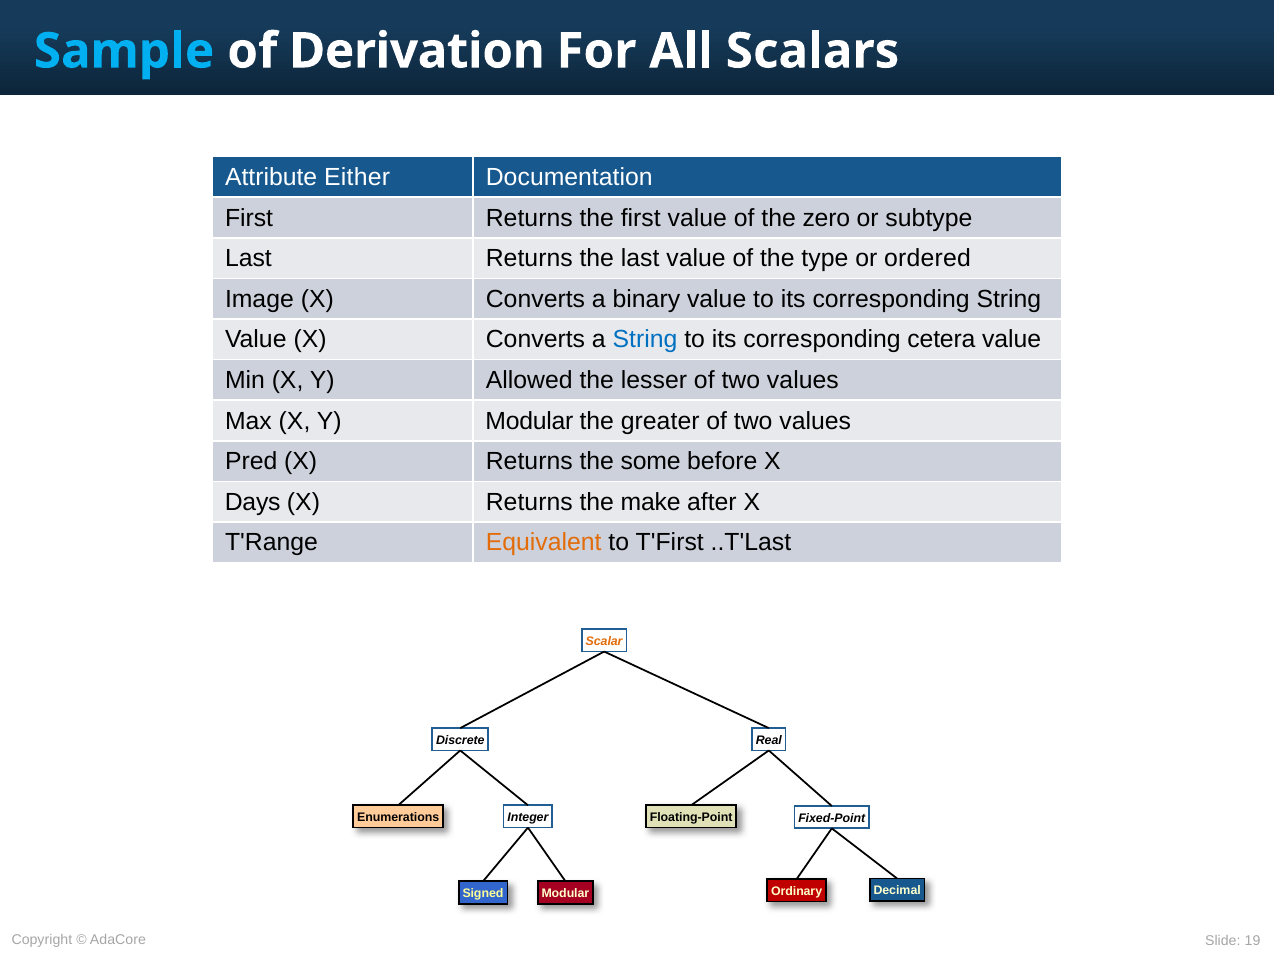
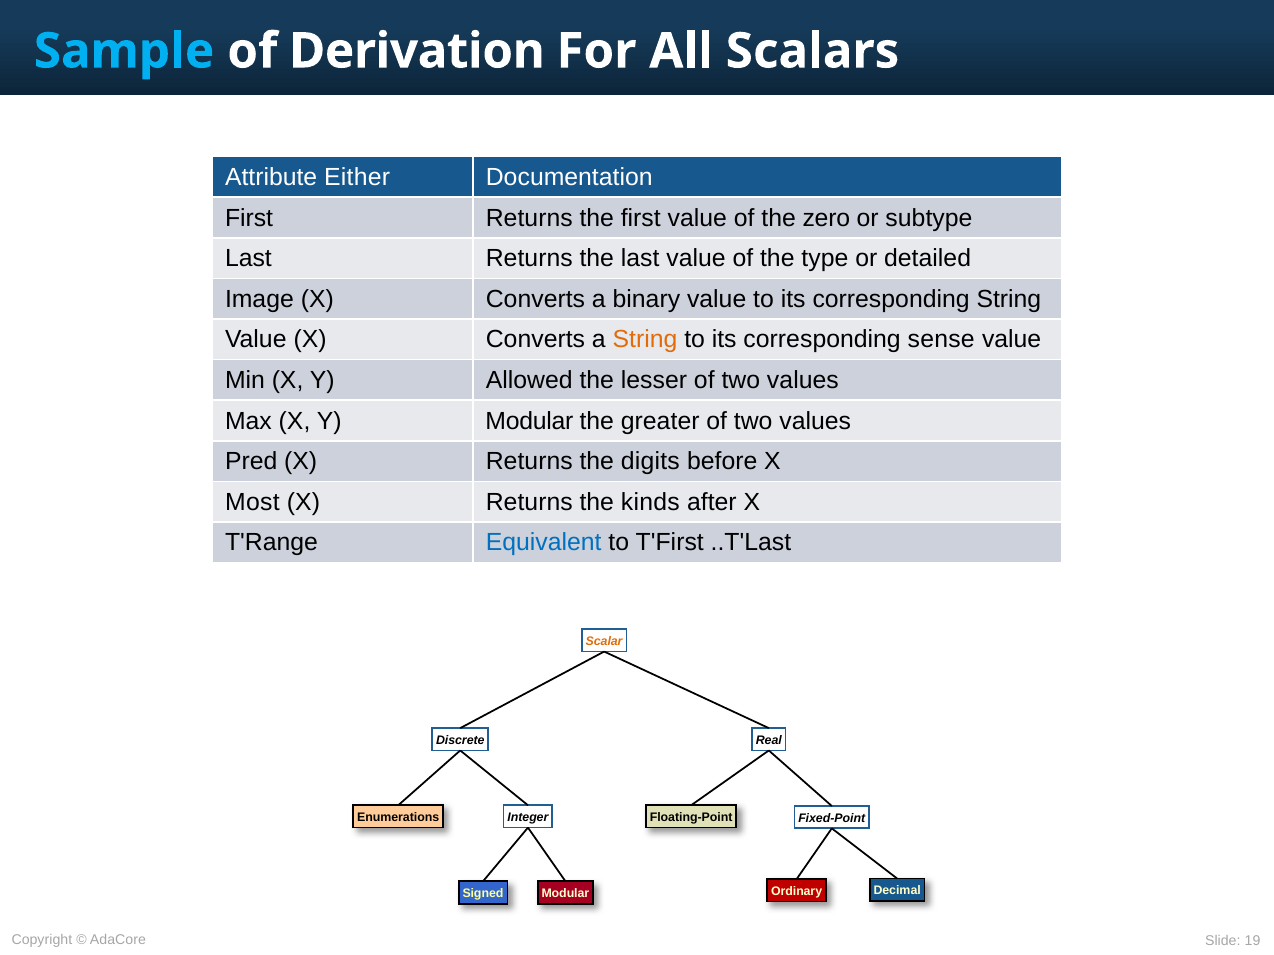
ordered: ordered -> detailed (928, 259)
String colour: blue -> orange (645, 340)
cetera: cetera -> sense (941, 340)
some: some -> digits (650, 462)
Days: Days -> Most (252, 502)
make: make -> kinds (650, 502)
Equivalent colour: orange -> blue (544, 543)
